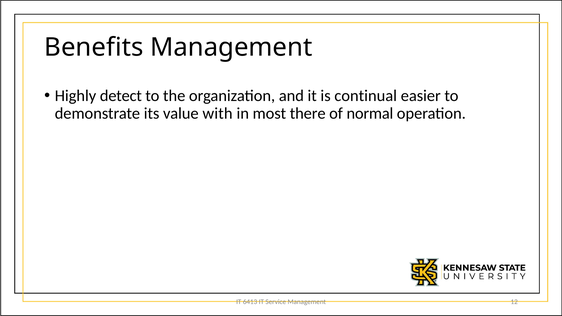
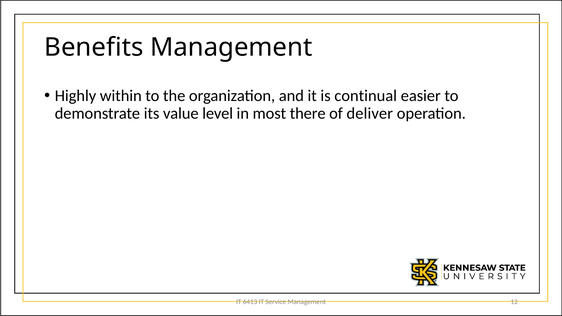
detect: detect -> within (121, 96)
with: with -> level (218, 113)
normal: normal -> deliver (370, 113)
